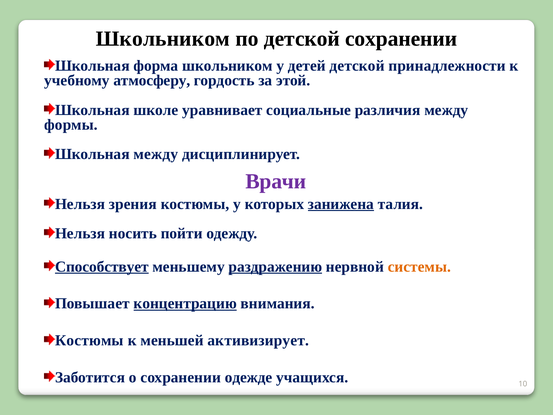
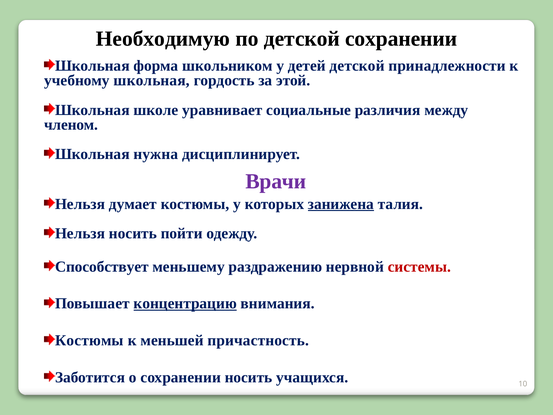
Школьником: Школьником -> Необходимую (163, 39)
учебному атмосферу: атмосферу -> школьная (152, 80)
формы: формы -> членом (71, 125)
Школьная между: между -> нужна (156, 154)
зрения: зрения -> думает (133, 204)
Способствует underline: present -> none (102, 266)
раздражению underline: present -> none (275, 266)
системы colour: orange -> red (419, 266)
активизирует: активизирует -> причастность (258, 340)
сохранении одежде: одежде -> носить (249, 377)
